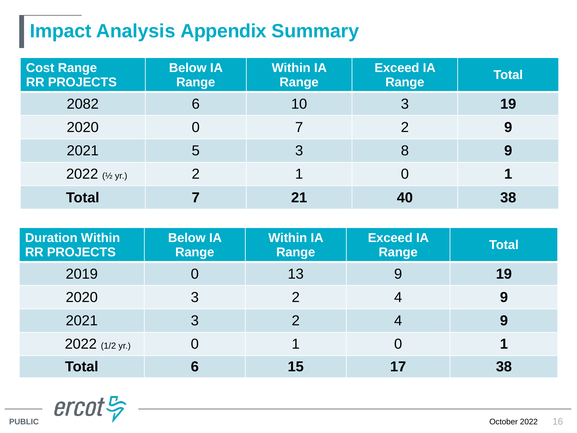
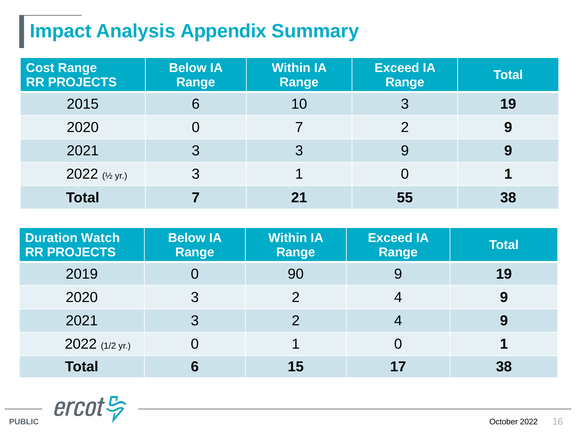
2082: 2082 -> 2015 (83, 104)
5: 5 -> 3 (196, 151)
3 8: 8 -> 9 (405, 151)
yr 2: 2 -> 3 (196, 174)
40: 40 -> 55 (405, 198)
Duration Within: Within -> Watch (100, 238)
13: 13 -> 90 (296, 274)
